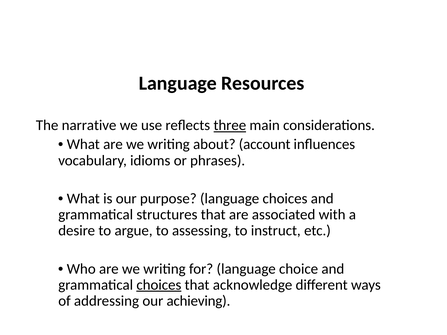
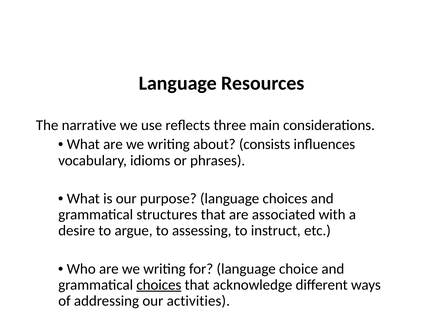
three underline: present -> none (230, 125)
account: account -> consists (265, 144)
achieving: achieving -> activities (198, 301)
